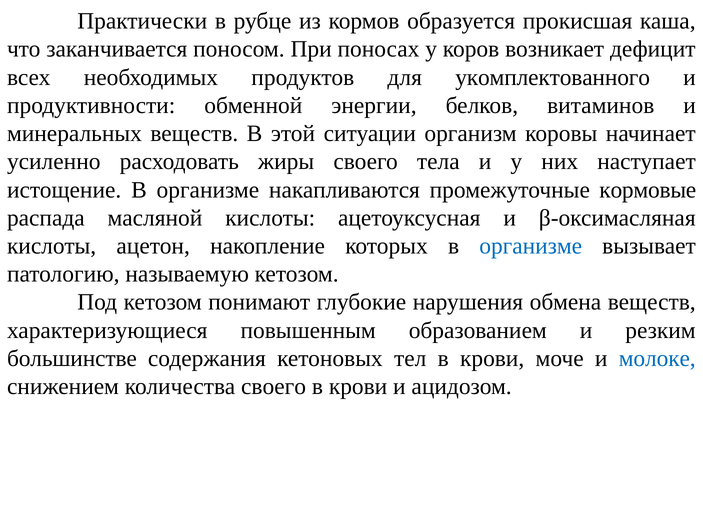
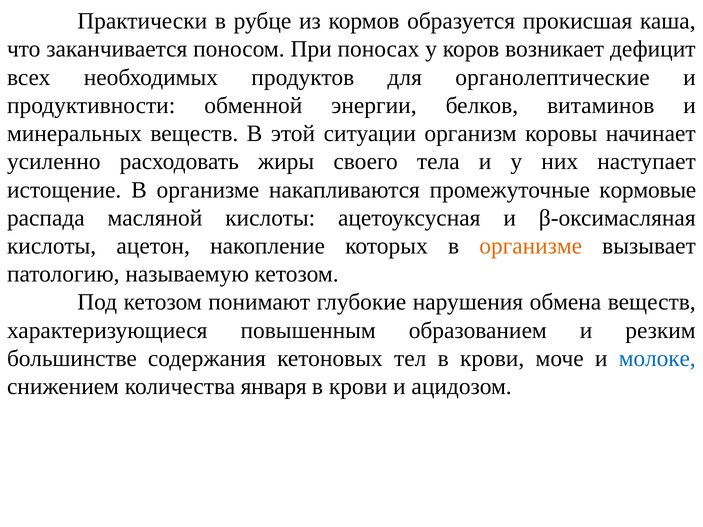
укомплектованного: укомплектованного -> органолептические (552, 77)
организме colour: blue -> orange (531, 246)
количества своего: своего -> января (274, 387)
